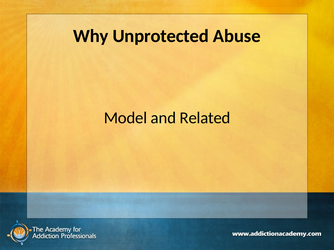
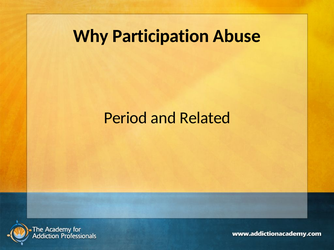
Unprotected: Unprotected -> Participation (161, 36)
Model: Model -> Period (125, 118)
